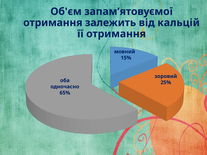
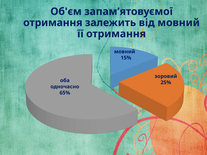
від кальцій: кальцій -> мовний (179, 23)
